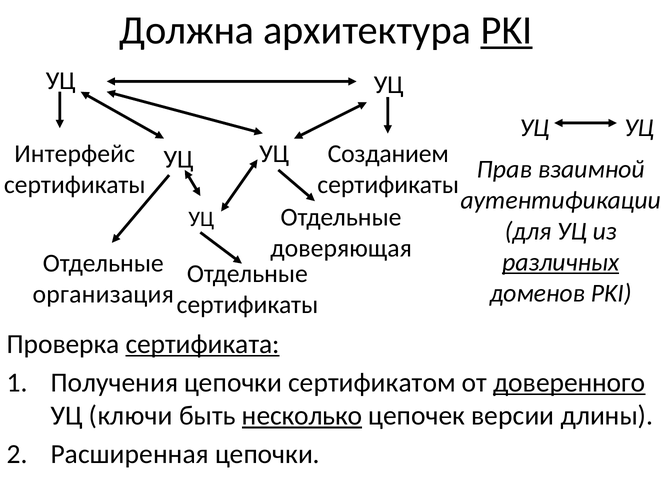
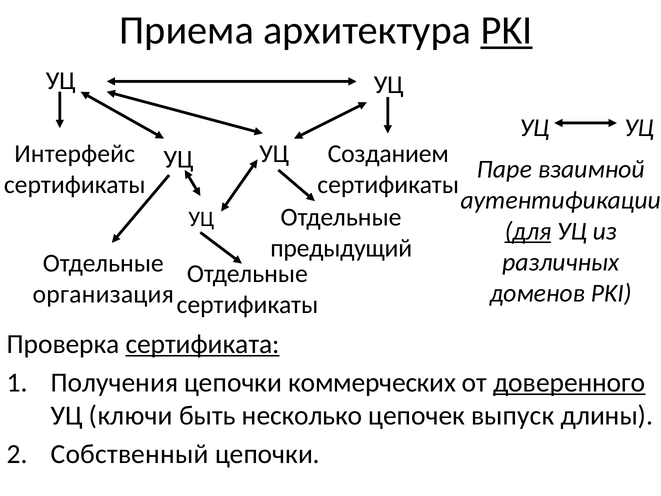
Должна: Должна -> Приема (187, 30)
Прав: Прав -> Паре (504, 169)
для underline: none -> present (528, 231)
доверяющая: доверяющая -> предыдущий (341, 248)
различных underline: present -> none (561, 262)
сертификатом: сертификатом -> коммерческих (372, 382)
несколько underline: present -> none (302, 415)
версии: версии -> выпуск (513, 415)
Расширенная: Расширенная -> Собственный (130, 454)
